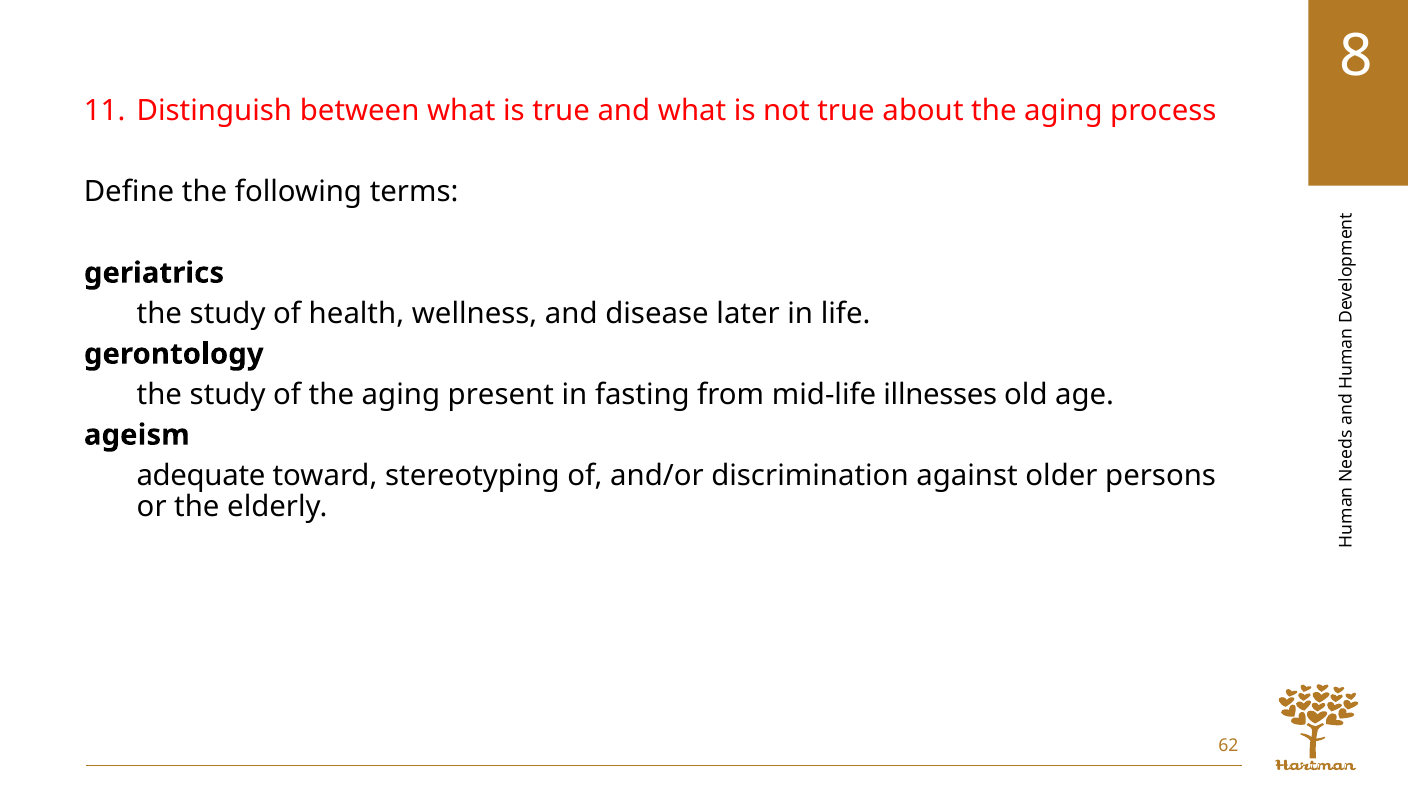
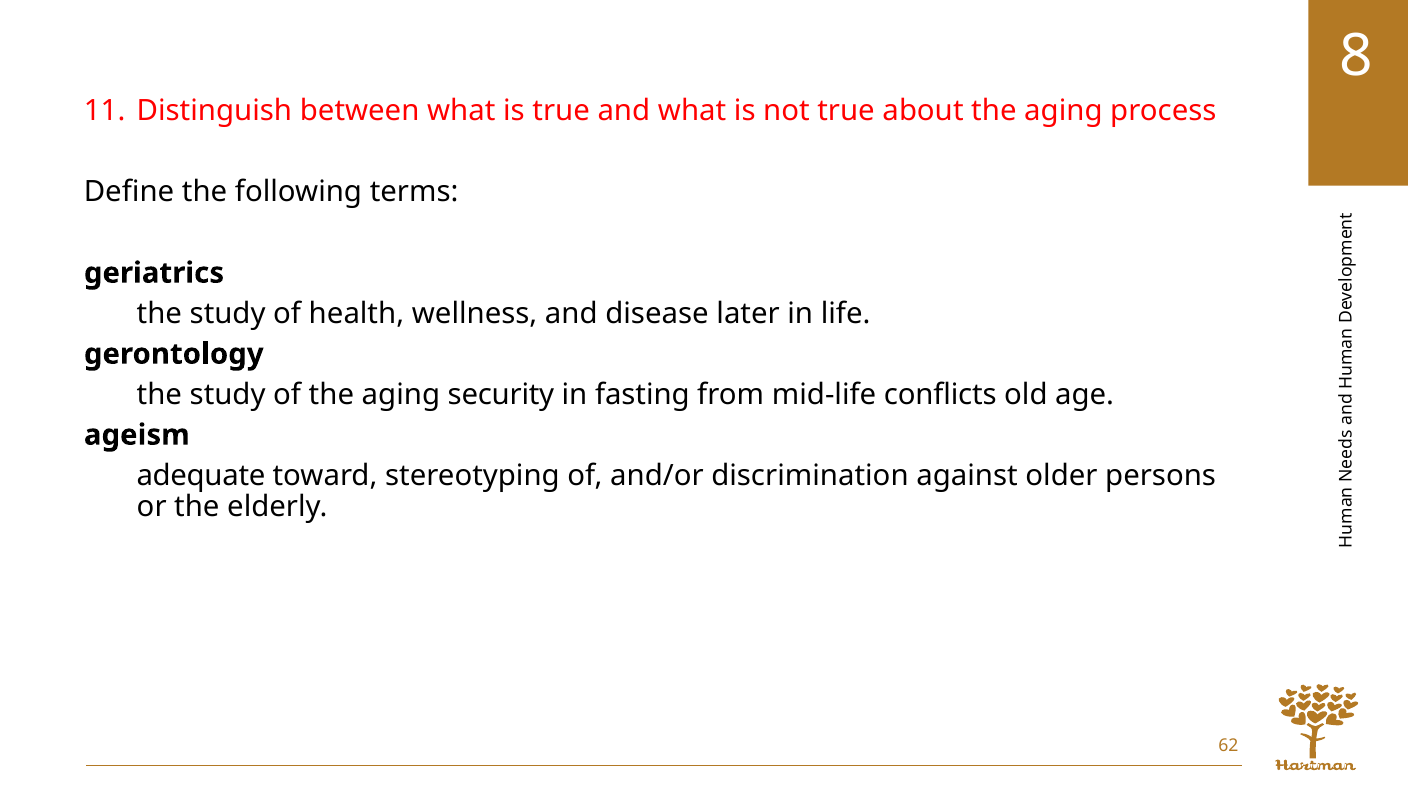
present: present -> security (501, 394)
illnesses: illnesses -> conflicts (940, 394)
